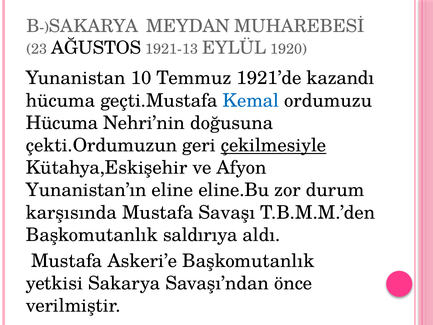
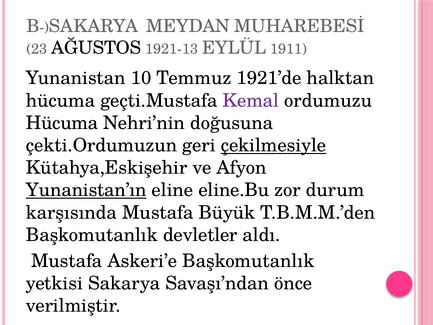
1920: 1920 -> 1911 (289, 49)
kazandı: kazandı -> halktan (340, 78)
Kemal colour: blue -> purple (251, 100)
Yunanistan’ın underline: none -> present (86, 190)
Savaşı: Savaşı -> Büyük (227, 212)
saldırıya: saldırıya -> devletler (200, 235)
